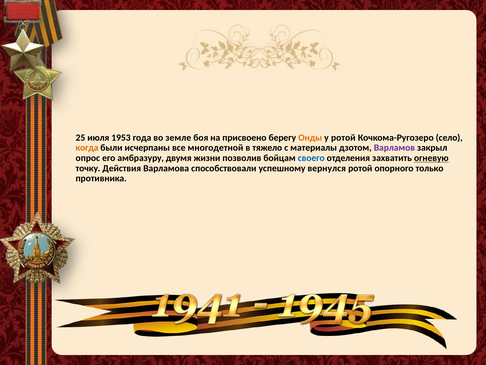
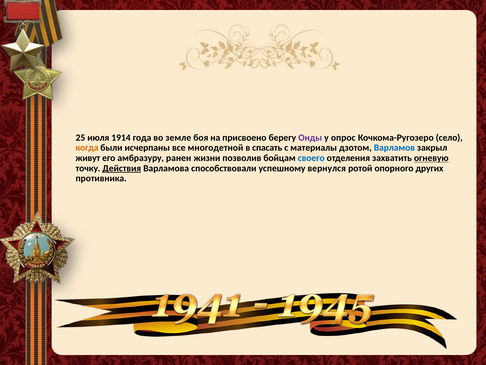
1953: 1953 -> 1914 (121, 137)
Онды colour: orange -> purple (310, 137)
у ротой: ротой -> опрос (343, 137)
тяжело: тяжело -> спасать (267, 148)
Варламов colour: purple -> blue (394, 148)
опрос: опрос -> живут (88, 158)
двумя: двумя -> ранен (179, 158)
Действия underline: none -> present (122, 168)
только: только -> других (430, 168)
